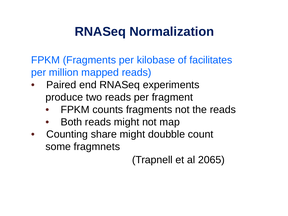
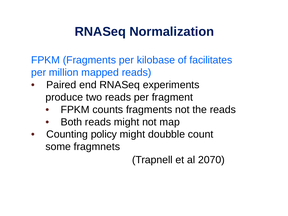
share: share -> policy (104, 134)
2065: 2065 -> 2070 (211, 160)
